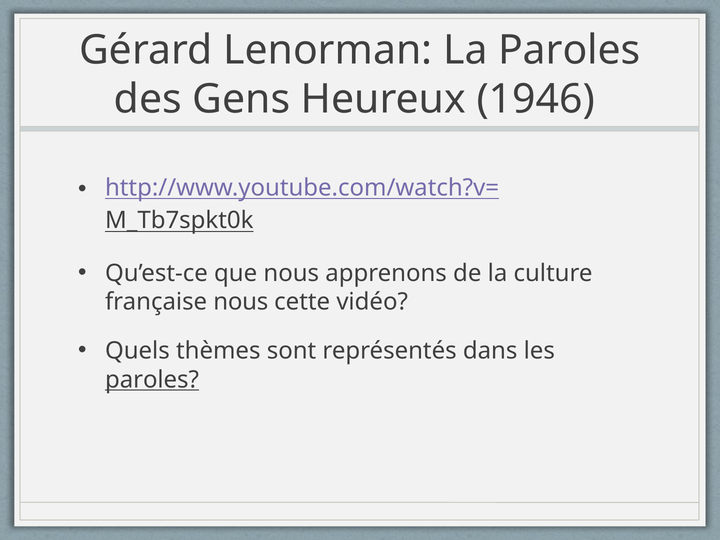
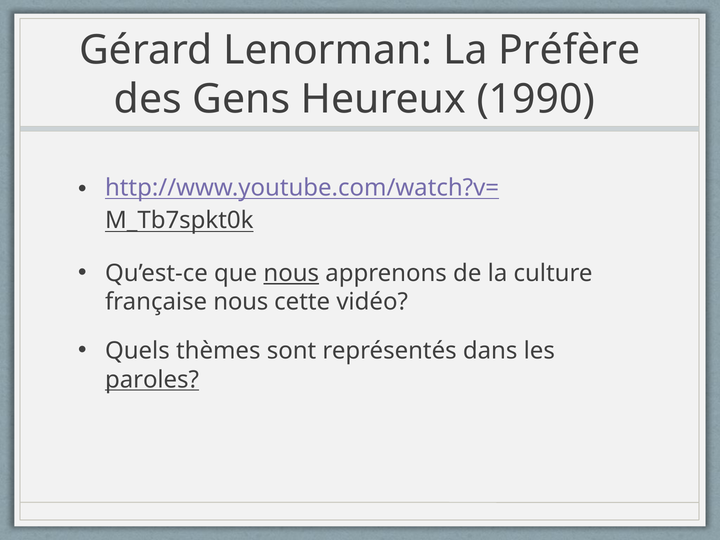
La Paroles: Paroles -> Préfère (569, 50)
1946: 1946 -> 1990 (536, 99)
nous underline: none -> present (291, 273)
